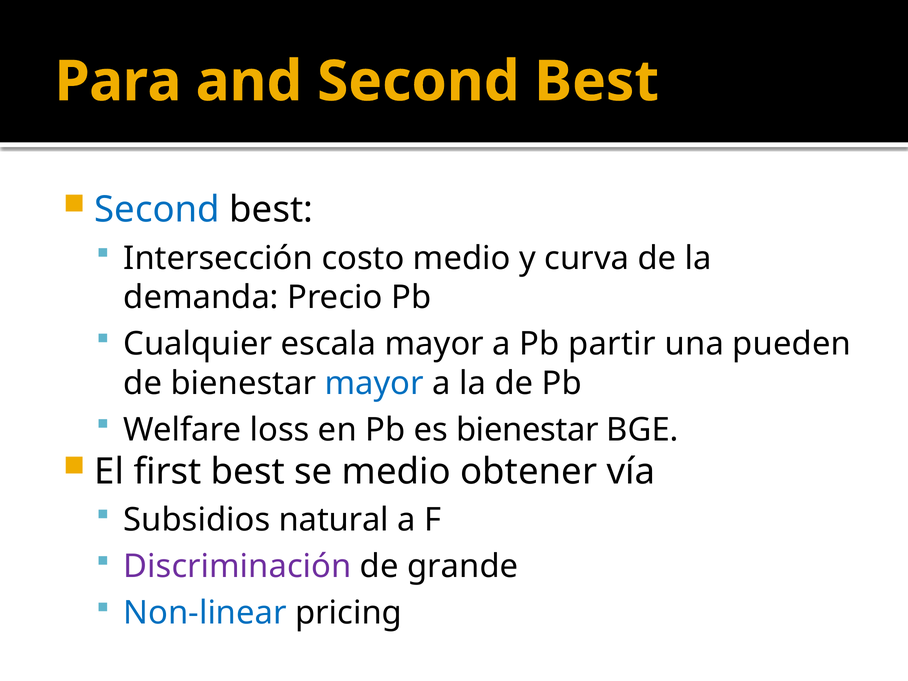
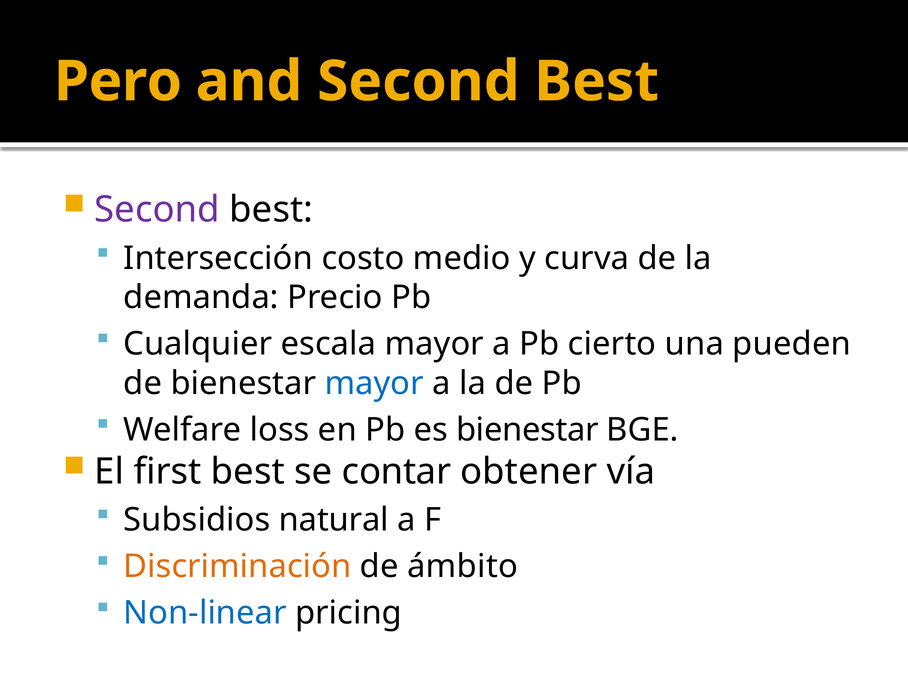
Para: Para -> Pero (118, 82)
Second colour: blue -> purple (157, 210)
partir: partir -> cierto (612, 344)
se medio: medio -> contar (396, 472)
Discriminación colour: purple -> orange (237, 566)
grande: grande -> ámbito (463, 566)
